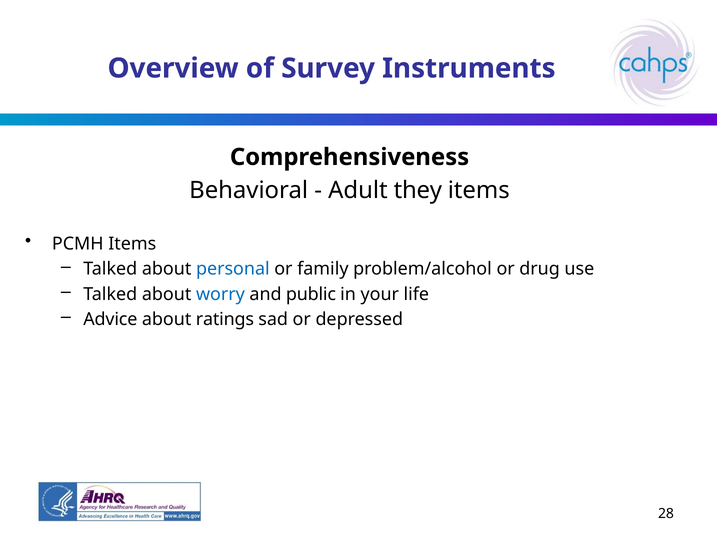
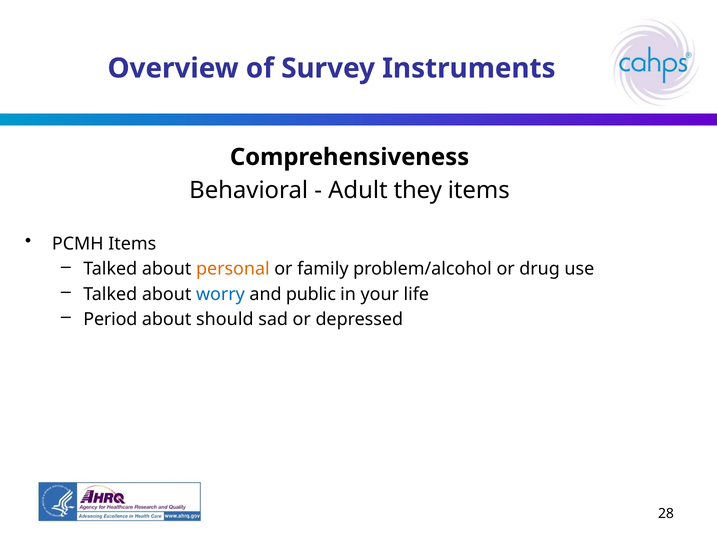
personal colour: blue -> orange (233, 269)
Advice: Advice -> Period (110, 319)
ratings: ratings -> should (225, 319)
